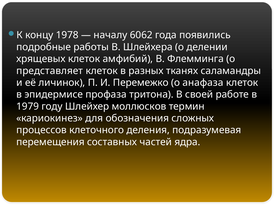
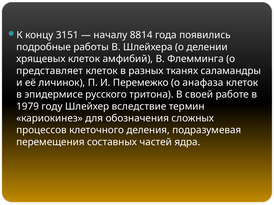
1978: 1978 -> 3151 (67, 35)
6062: 6062 -> 8814 (141, 35)
профаза: профаза -> русского (106, 95)
моллюсков: моллюсков -> вследствие (139, 107)
